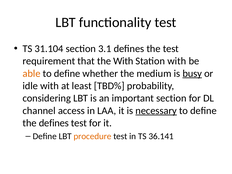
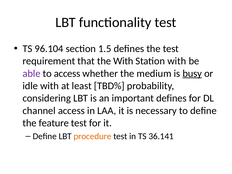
31.104: 31.104 -> 96.104 (49, 49)
3.1: 3.1 -> 1.5 (105, 49)
able colour: orange -> purple (32, 73)
define: define -> access (67, 73)
important section: section -> defines (171, 98)
necessary underline: present -> none (156, 111)
the defines: defines -> feature (54, 123)
